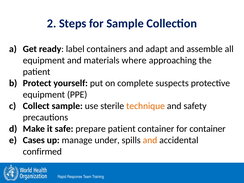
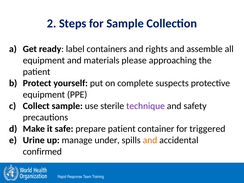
adapt: adapt -> rights (157, 49)
where: where -> please (134, 60)
technique colour: orange -> purple (146, 106)
for container: container -> triggered (207, 129)
Cases: Cases -> Urine (34, 140)
